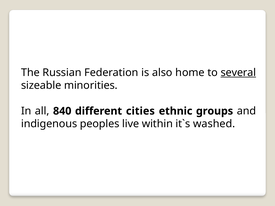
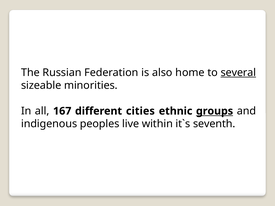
840: 840 -> 167 (62, 111)
groups underline: none -> present (215, 111)
washed: washed -> seventh (214, 124)
